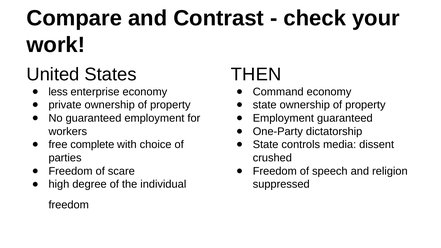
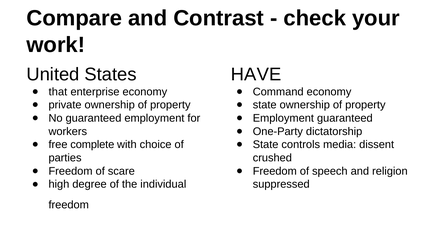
THEN: THEN -> HAVE (256, 75)
less: less -> that (58, 92)
